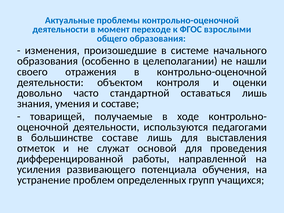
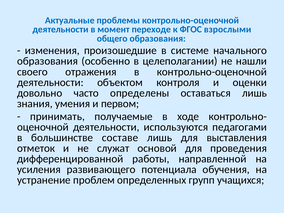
стандартной: стандартной -> определены (140, 93)
и составе: составе -> первом (120, 104)
товарищей: товарищей -> принимать (57, 116)
